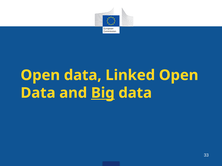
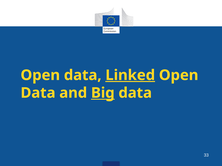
Linked underline: none -> present (130, 75)
